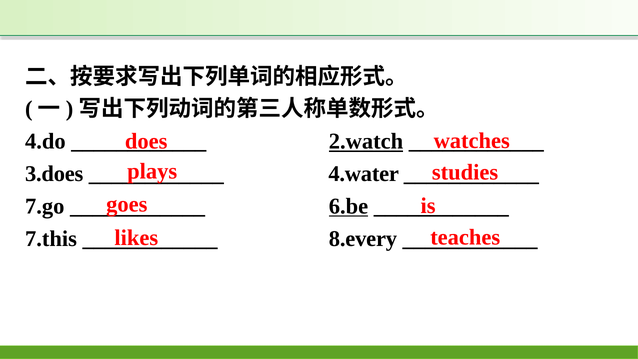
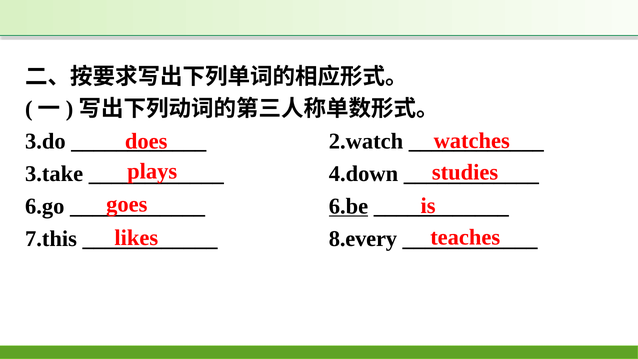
4.do: 4.do -> 3.do (45, 141)
2.watch underline: present -> none (366, 141)
3.does: 3.does -> 3.take (54, 174)
4.water: 4.water -> 4.down (364, 174)
7.go: 7.go -> 6.go (45, 206)
